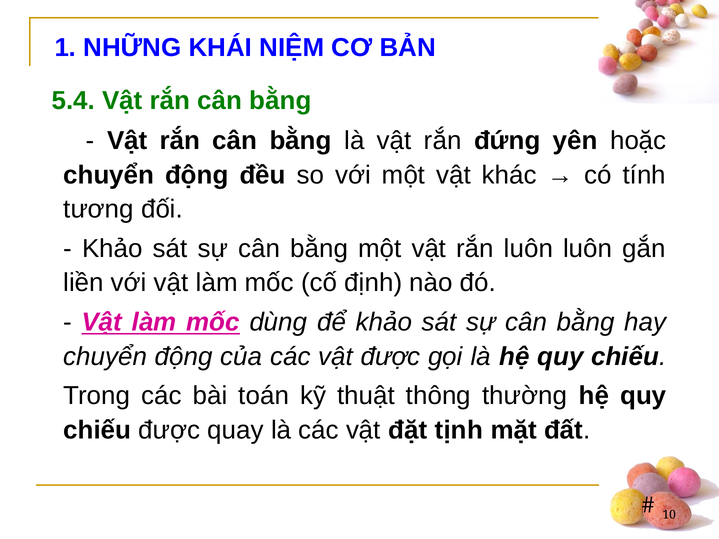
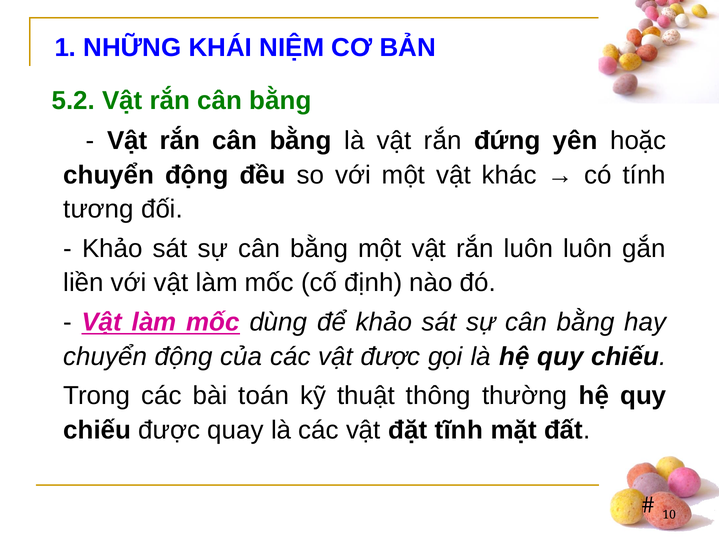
5.4: 5.4 -> 5.2 (73, 101)
tịnh: tịnh -> tĩnh (459, 430)
